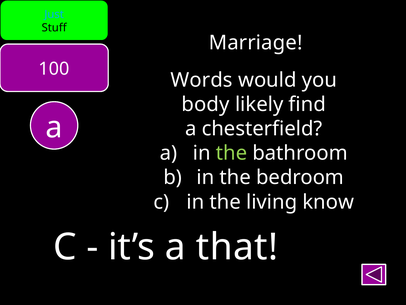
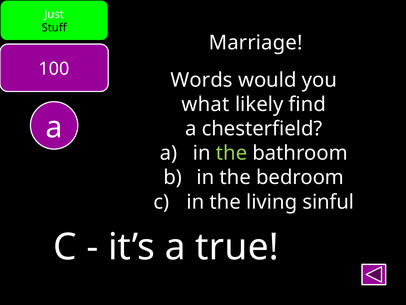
Just colour: light blue -> white (54, 14)
body: body -> what (206, 104)
know: know -> sinful (328, 202)
that: that -> true (237, 247)
